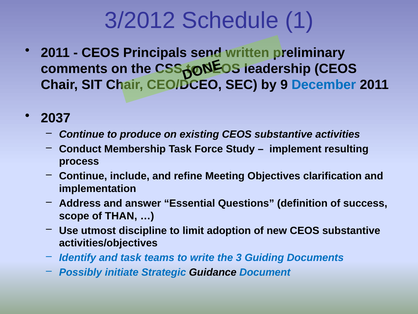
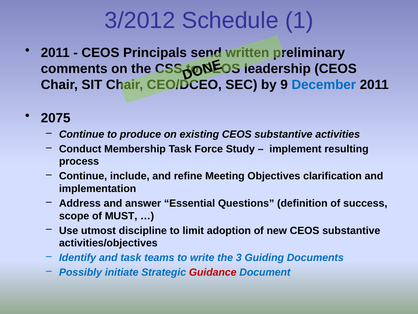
2037: 2037 -> 2075 (56, 118)
THAN: THAN -> MUST (121, 216)
Guidance colour: black -> red (213, 272)
